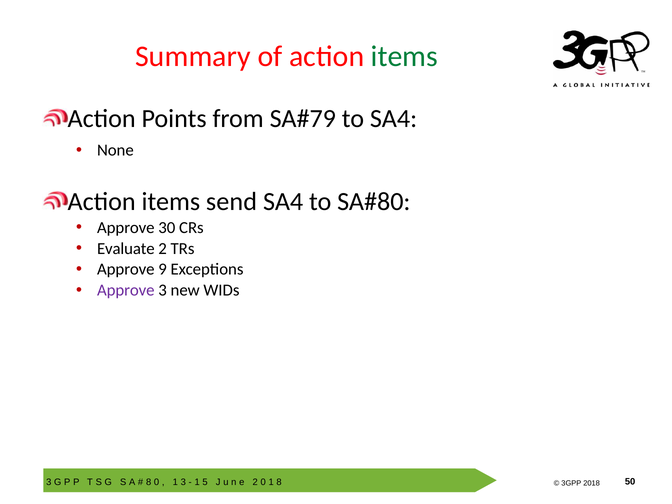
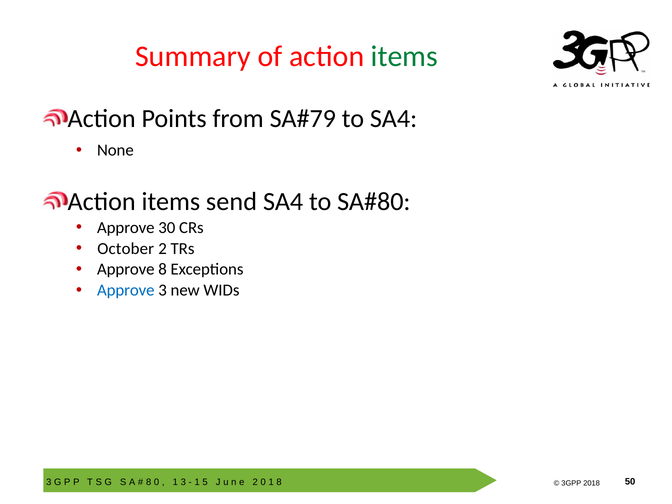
Evaluate: Evaluate -> October (126, 248)
Approve 9: 9 -> 8 (163, 269)
Approve colour: purple -> blue (126, 290)
